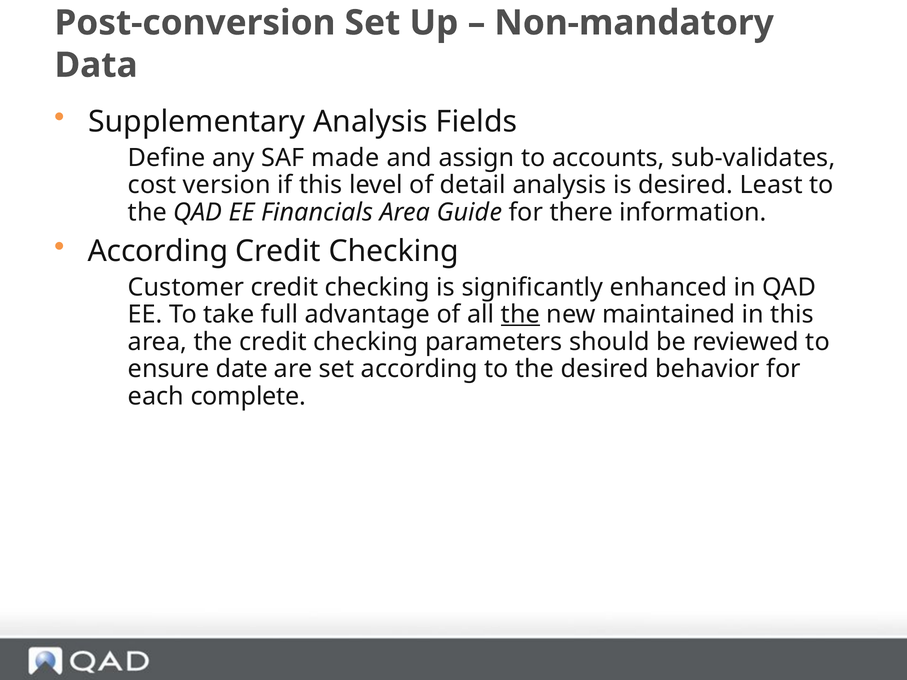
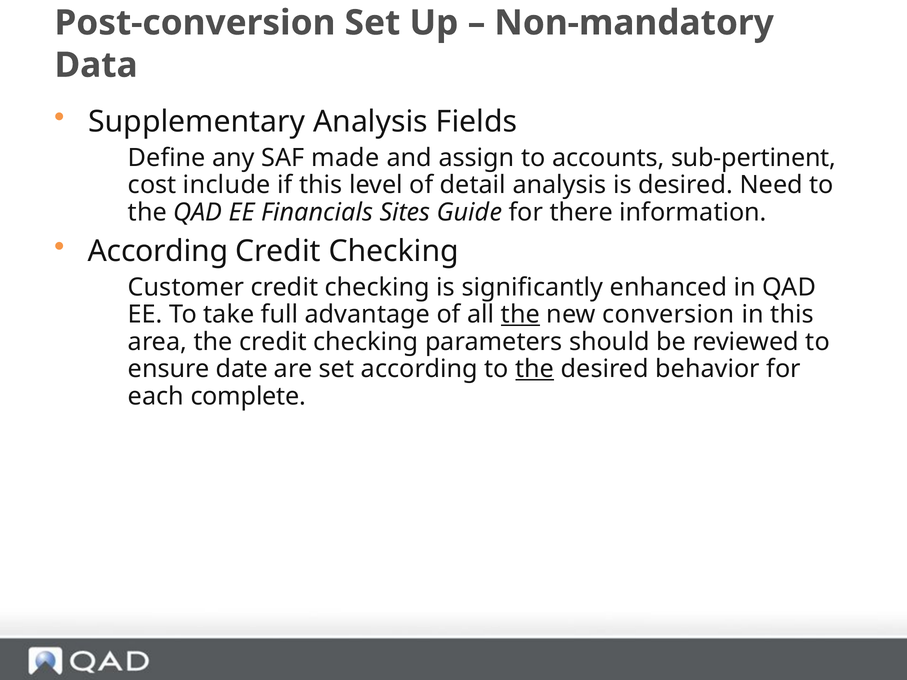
sub-validates: sub-validates -> sub-pertinent (754, 158)
version: version -> include (227, 185)
Least: Least -> Need (771, 185)
Financials Area: Area -> Sites (405, 212)
maintained: maintained -> conversion (668, 315)
the underline: none -> present (535, 369)
